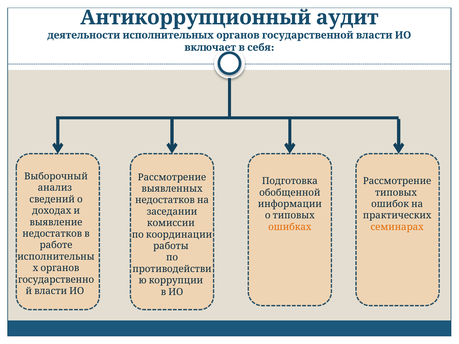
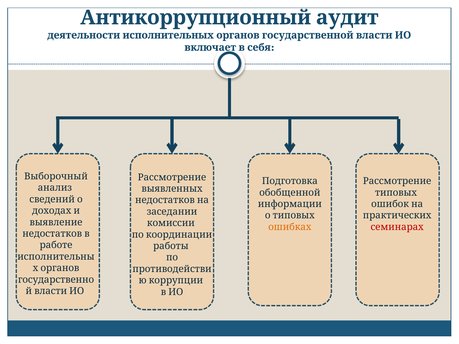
семинарах colour: orange -> red (397, 227)
